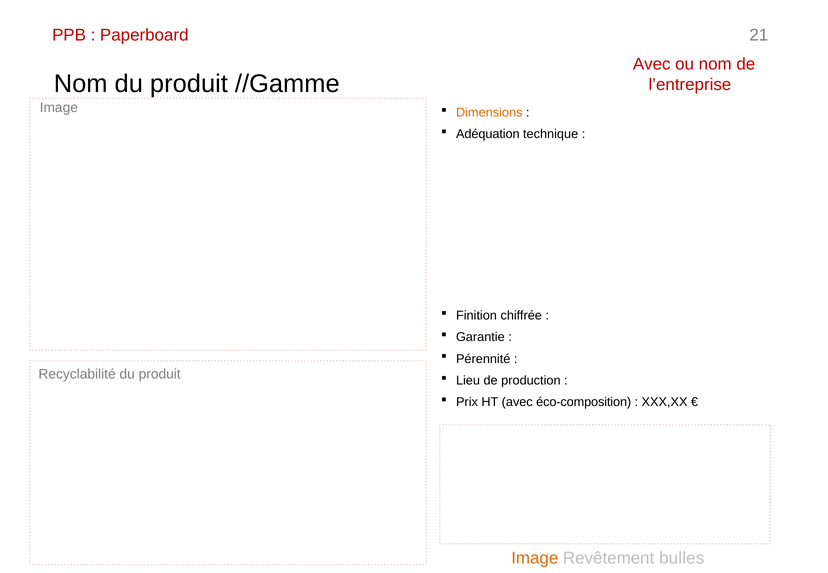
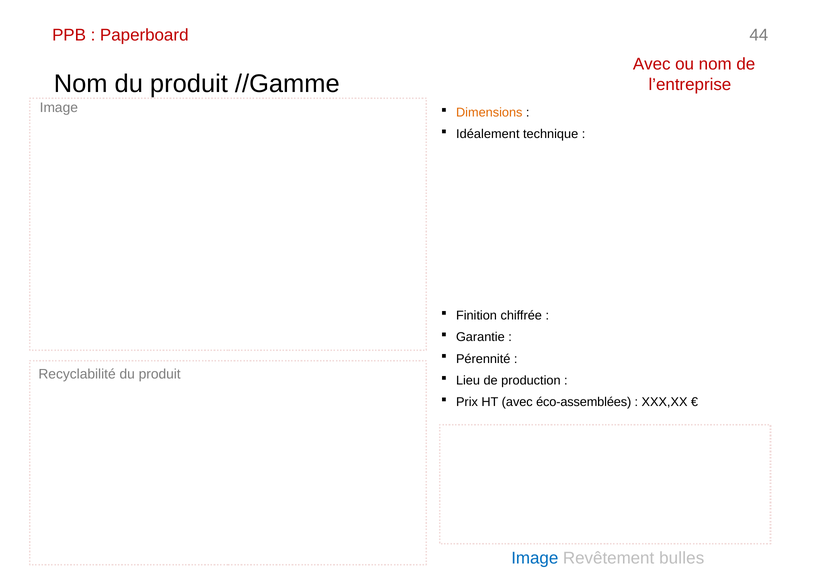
21: 21 -> 44 (759, 35)
Adéquation: Adéquation -> Idéalement (488, 134)
éco-composition: éco-composition -> éco-assemblées (584, 402)
Image colour: orange -> blue (535, 559)
